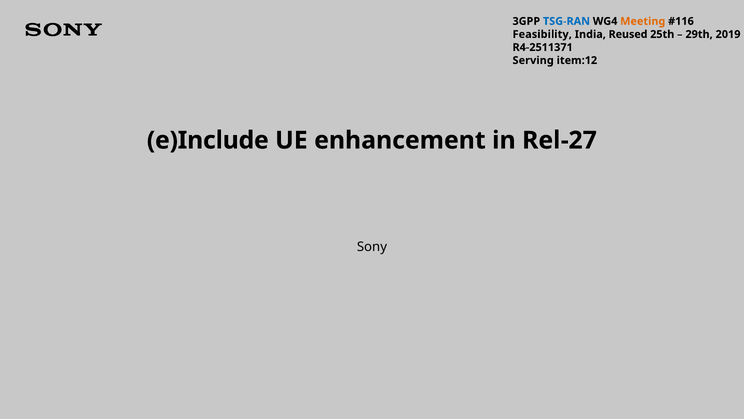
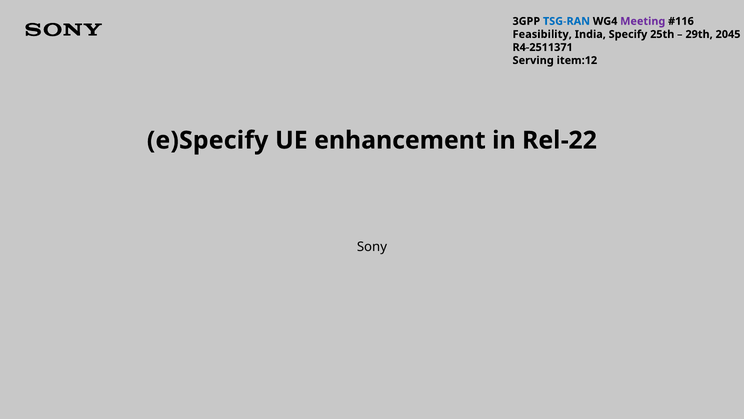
Meeting colour: orange -> purple (643, 21)
Reused: Reused -> Specify (628, 34)
2019: 2019 -> 2045 (728, 34)
e)Include: e)Include -> e)Specify (208, 140)
Rel-27: Rel-27 -> Rel-22 (559, 140)
